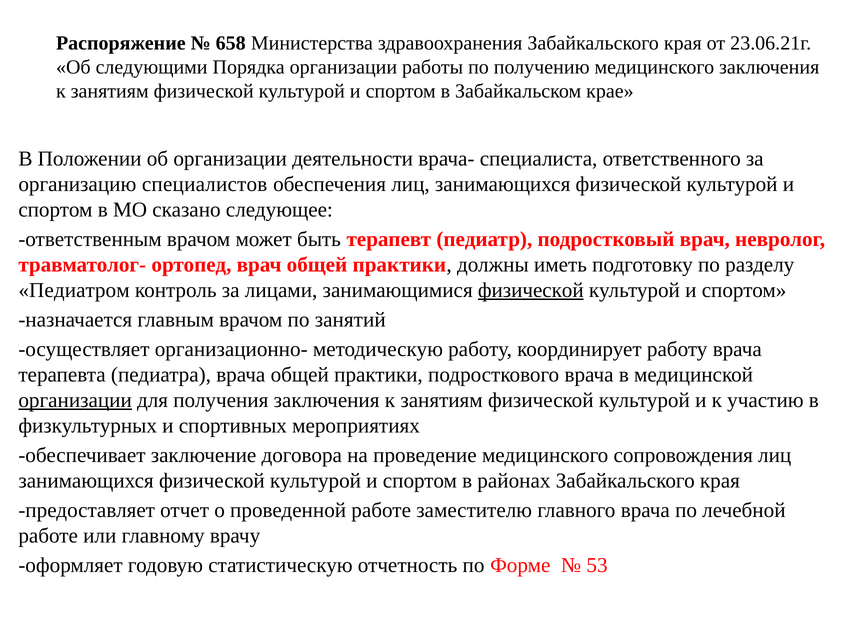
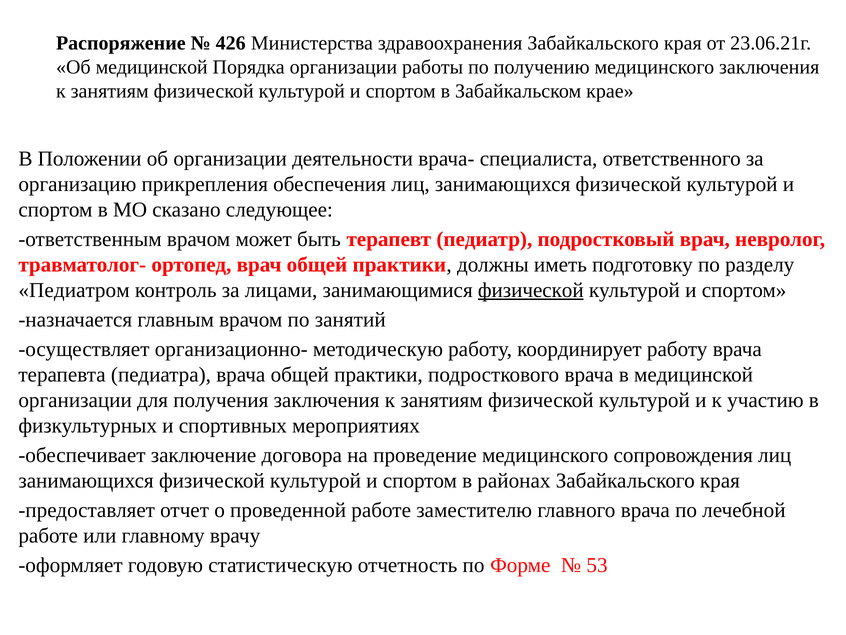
658: 658 -> 426 (231, 43)
Об следующими: следующими -> медицинской (152, 67)
специалистов: специалистов -> прикрепления (205, 184)
организации underline: present -> none (75, 400)
